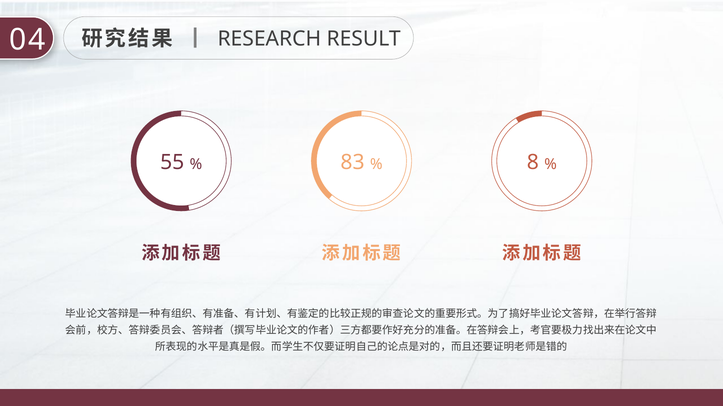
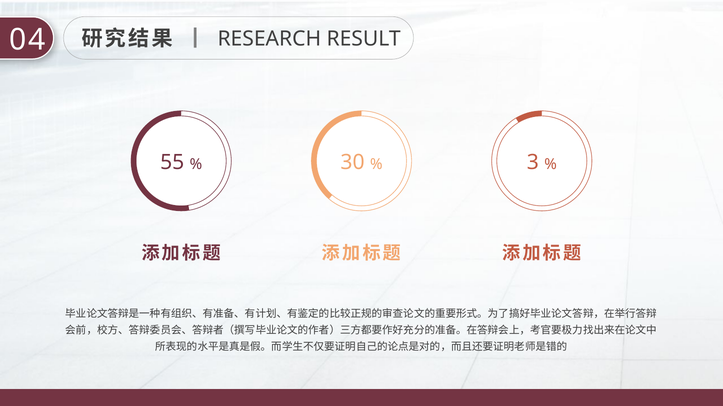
83: 83 -> 30 (353, 163)
8: 8 -> 3 (533, 163)
